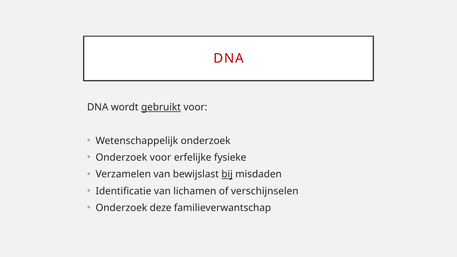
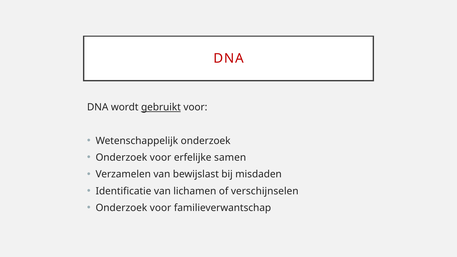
fysieke: fysieke -> samen (230, 158)
bij underline: present -> none (227, 174)
deze: deze -> voor (161, 208)
